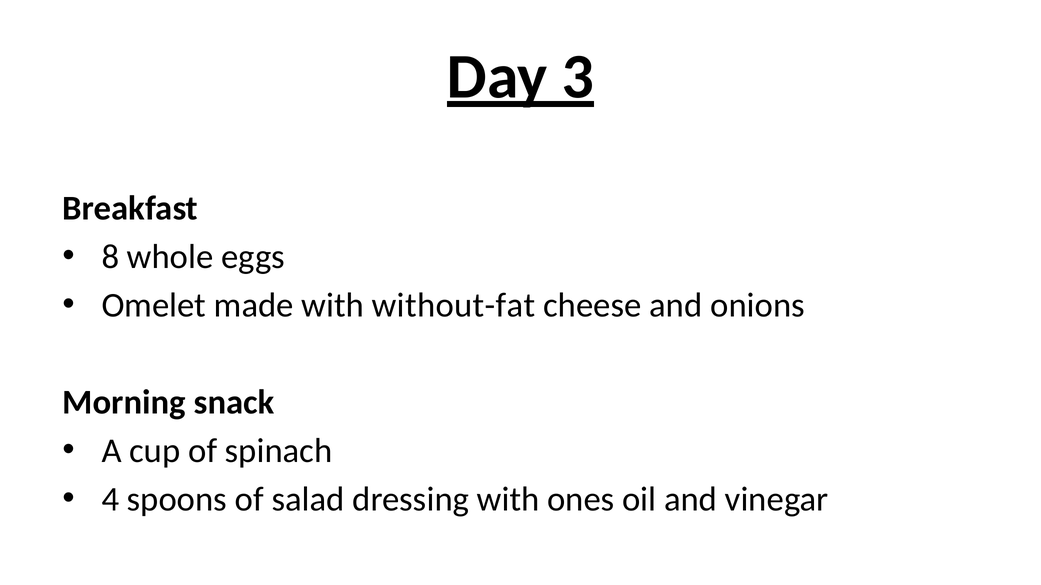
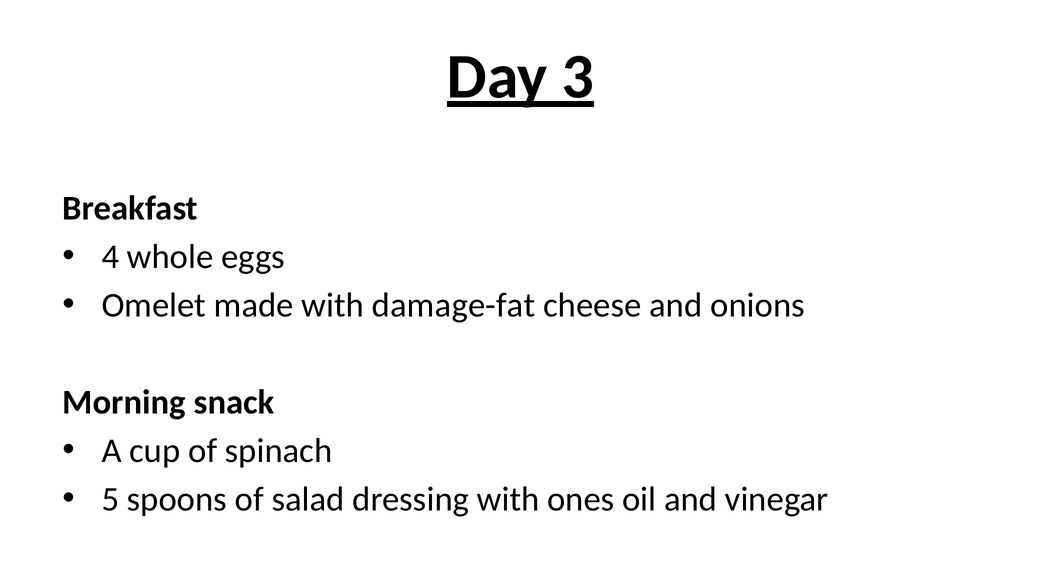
8: 8 -> 4 (110, 257)
without-fat: without-fat -> damage-fat (454, 306)
4: 4 -> 5 (110, 500)
